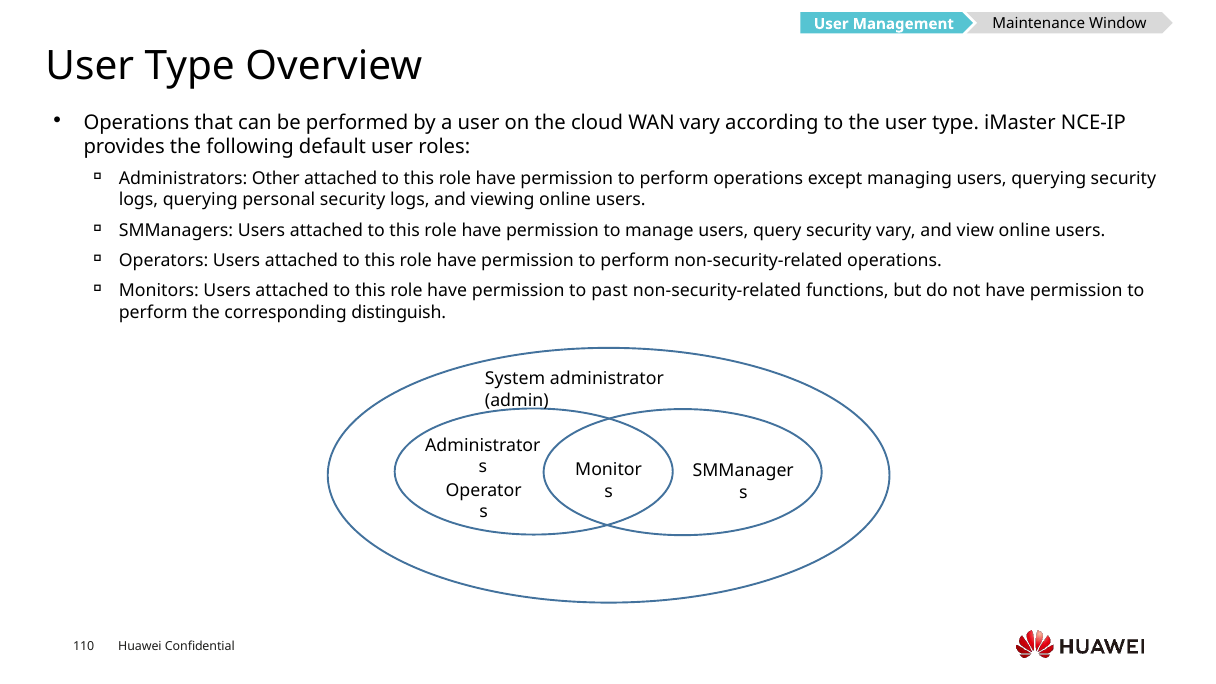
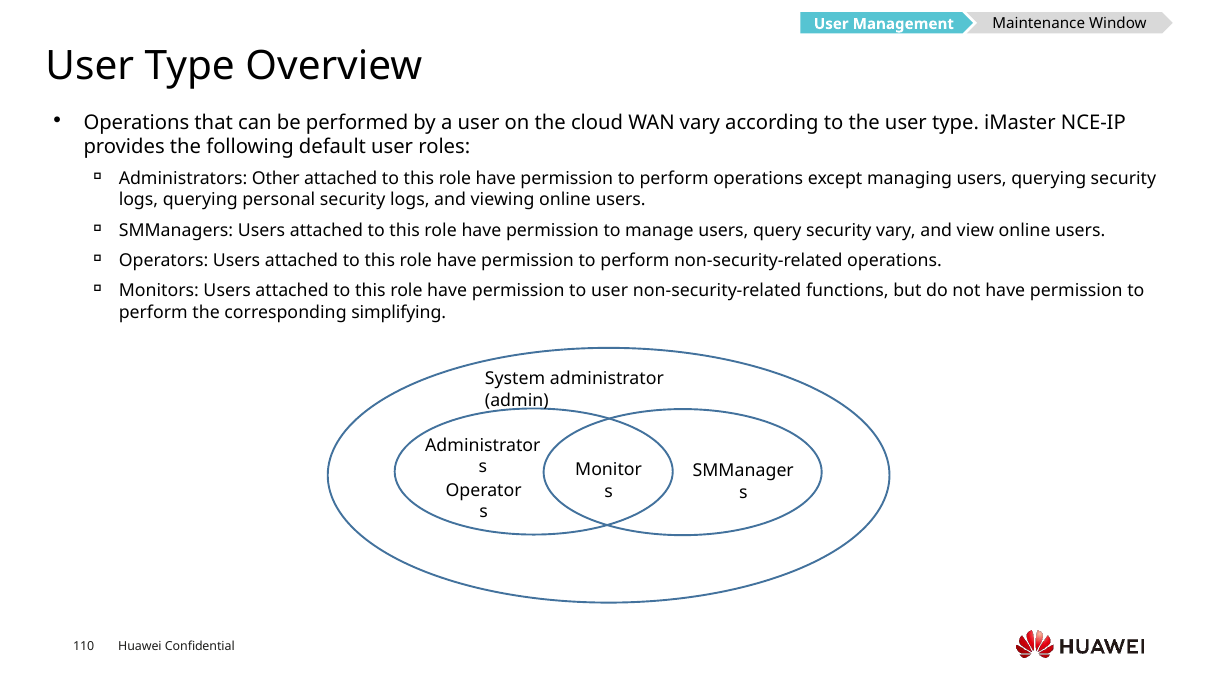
to past: past -> user (610, 291)
distinguish: distinguish -> simplifying (399, 312)
